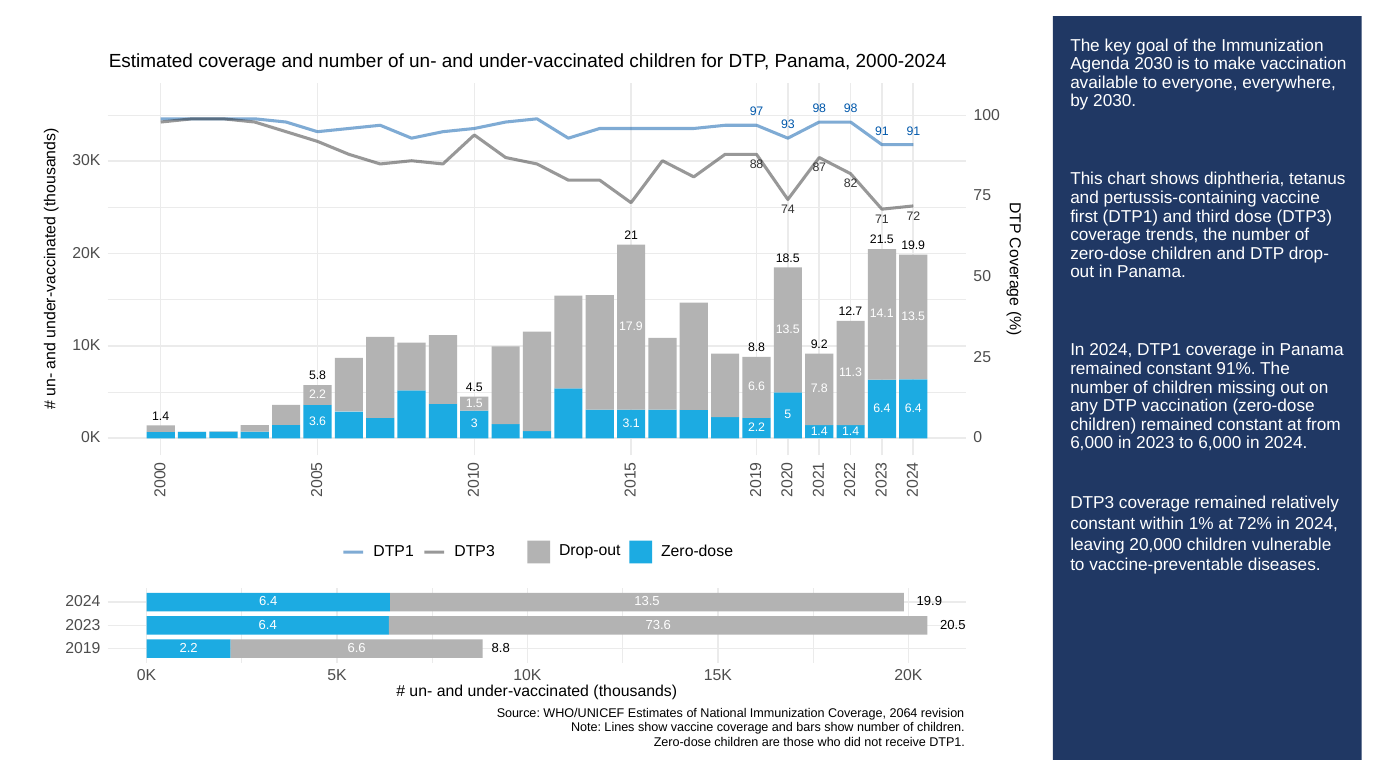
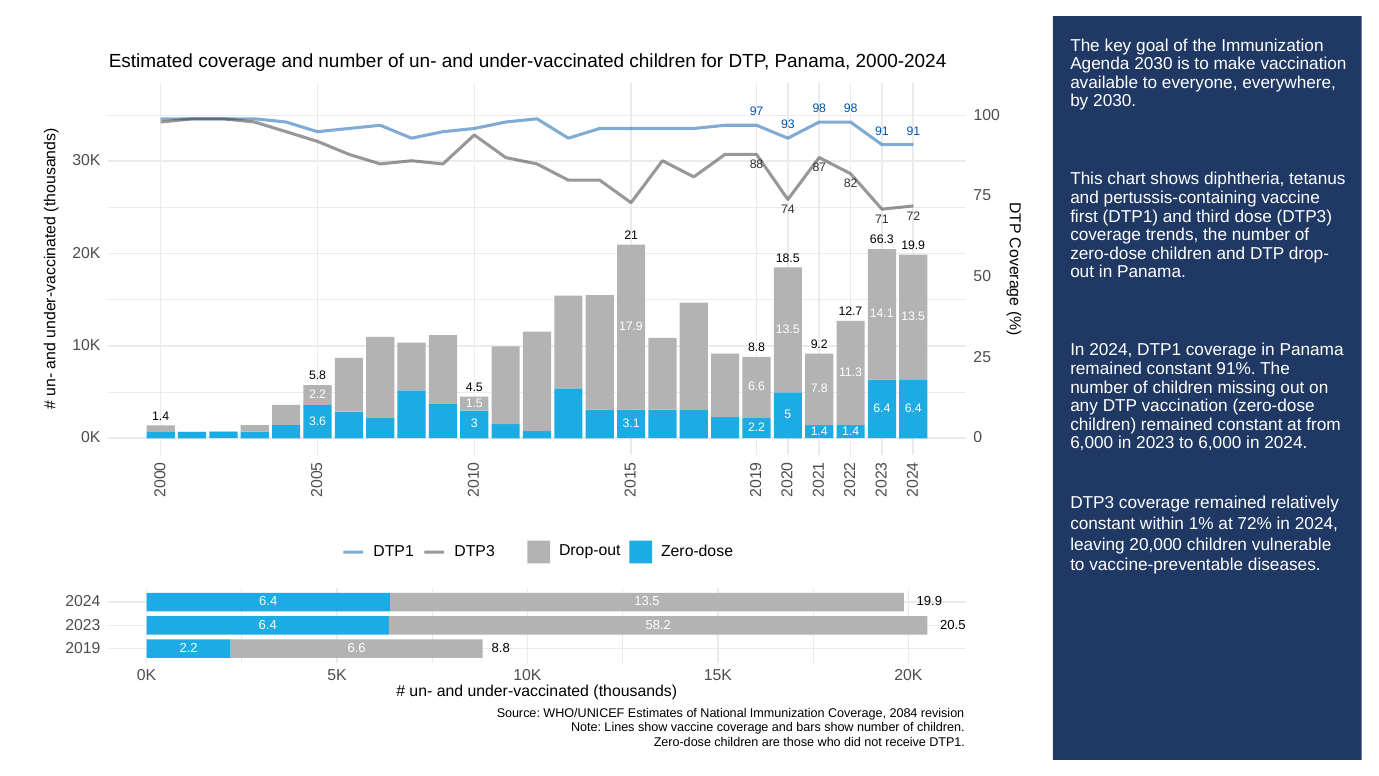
21.5: 21.5 -> 66.3 (882, 240)
73.6: 73.6 -> 58.2 (658, 625)
2064: 2064 -> 2084 (904, 713)
